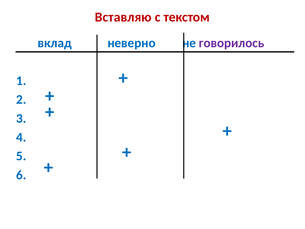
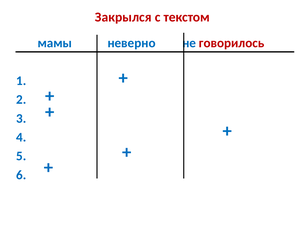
Вставляю: Вставляю -> Закрылся (123, 17)
вклад: вклад -> мамы (55, 43)
говорилось colour: purple -> red (232, 43)
